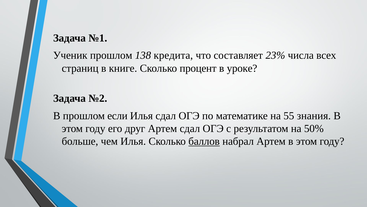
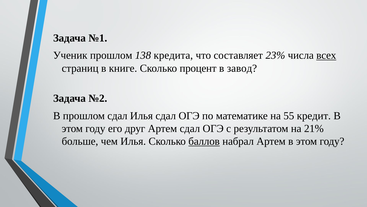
всех underline: none -> present (326, 55)
уроке: уроке -> завод (242, 68)
прошлом если: если -> сдал (117, 115)
знания: знания -> кредит (314, 115)
50%: 50% -> 21% (314, 128)
